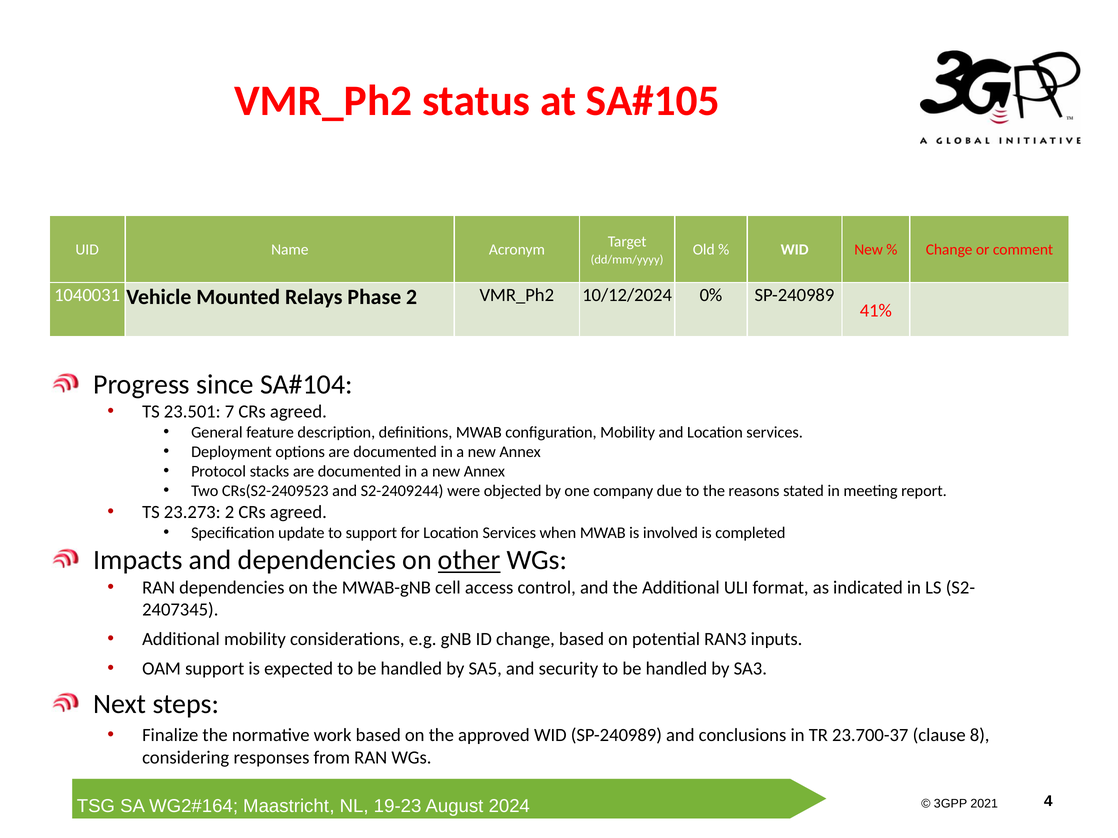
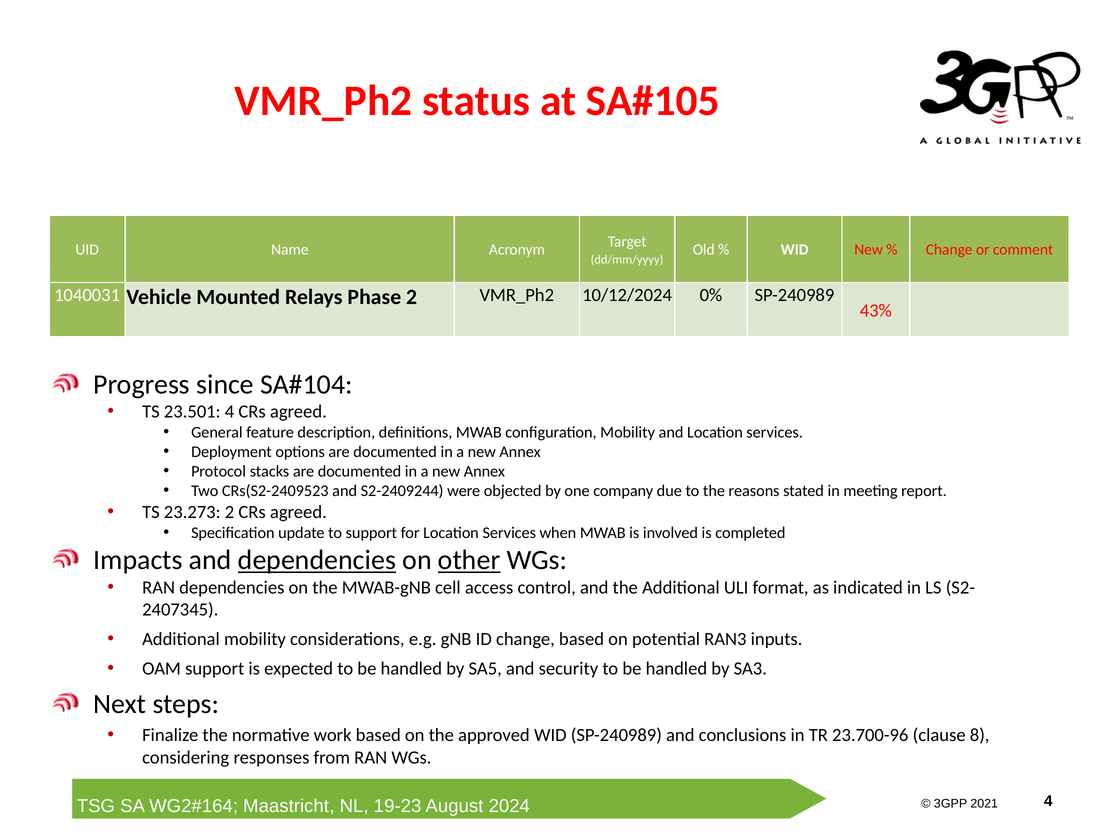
41%: 41% -> 43% (876, 311)
23.501 7: 7 -> 4 (229, 412)
dependencies underline: none -> present (317, 561)
23.700-37: 23.700-37 -> 23.700-96 (870, 736)
